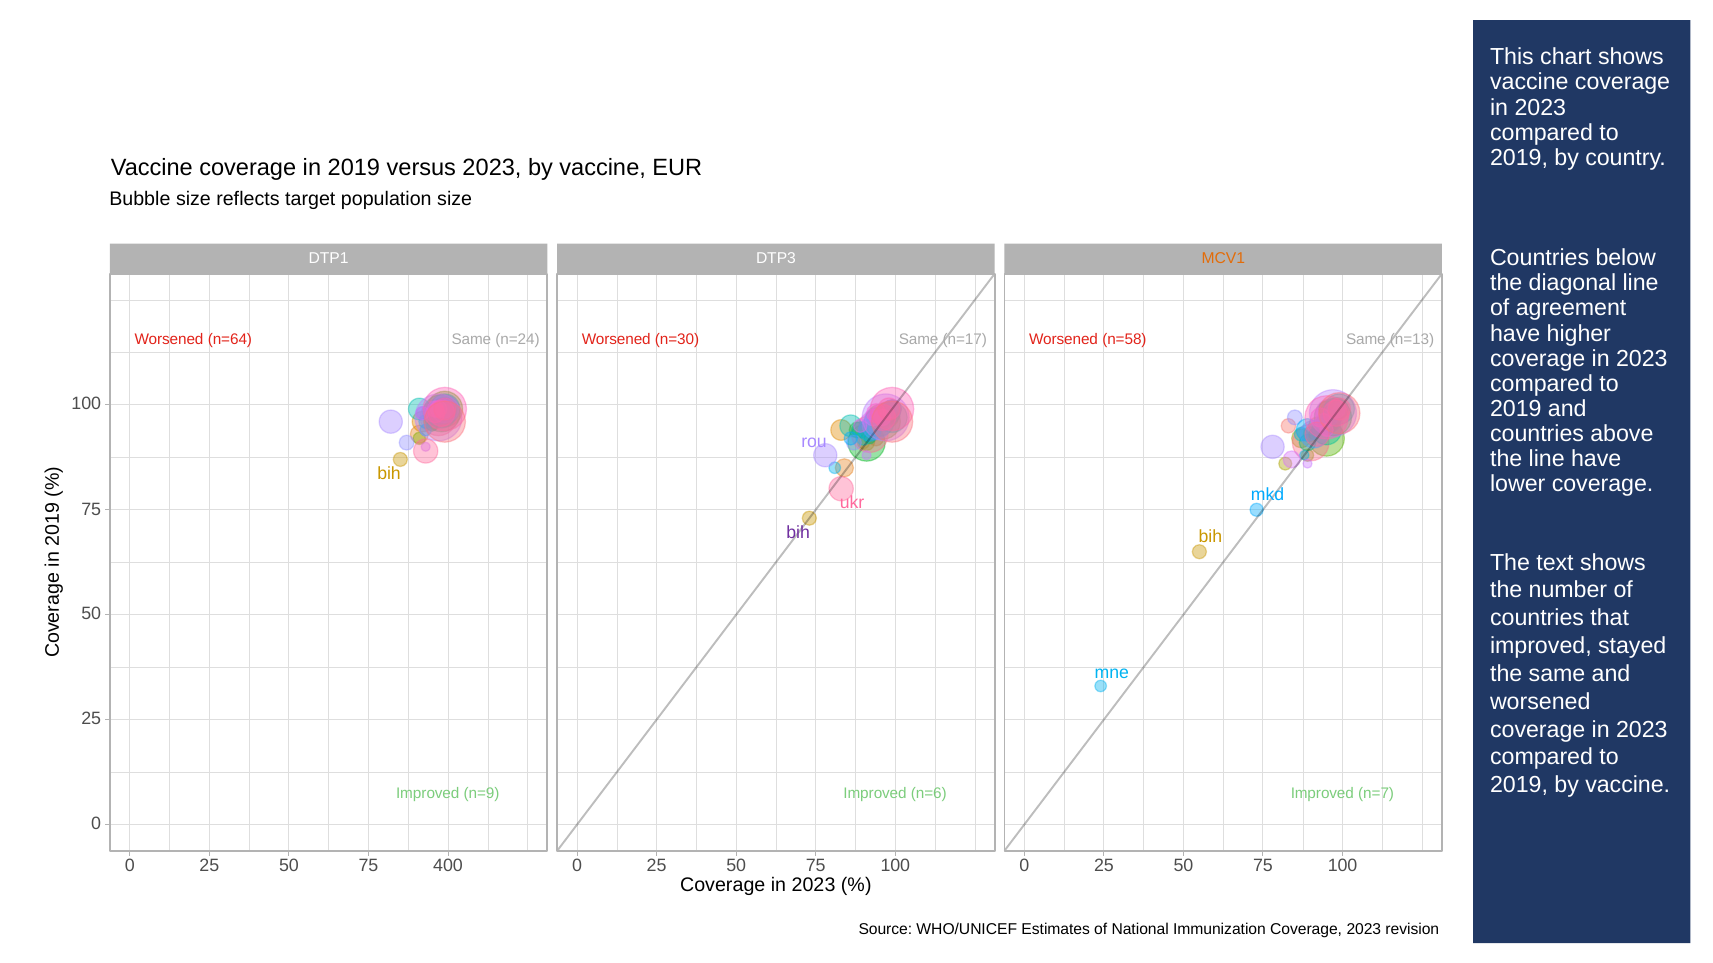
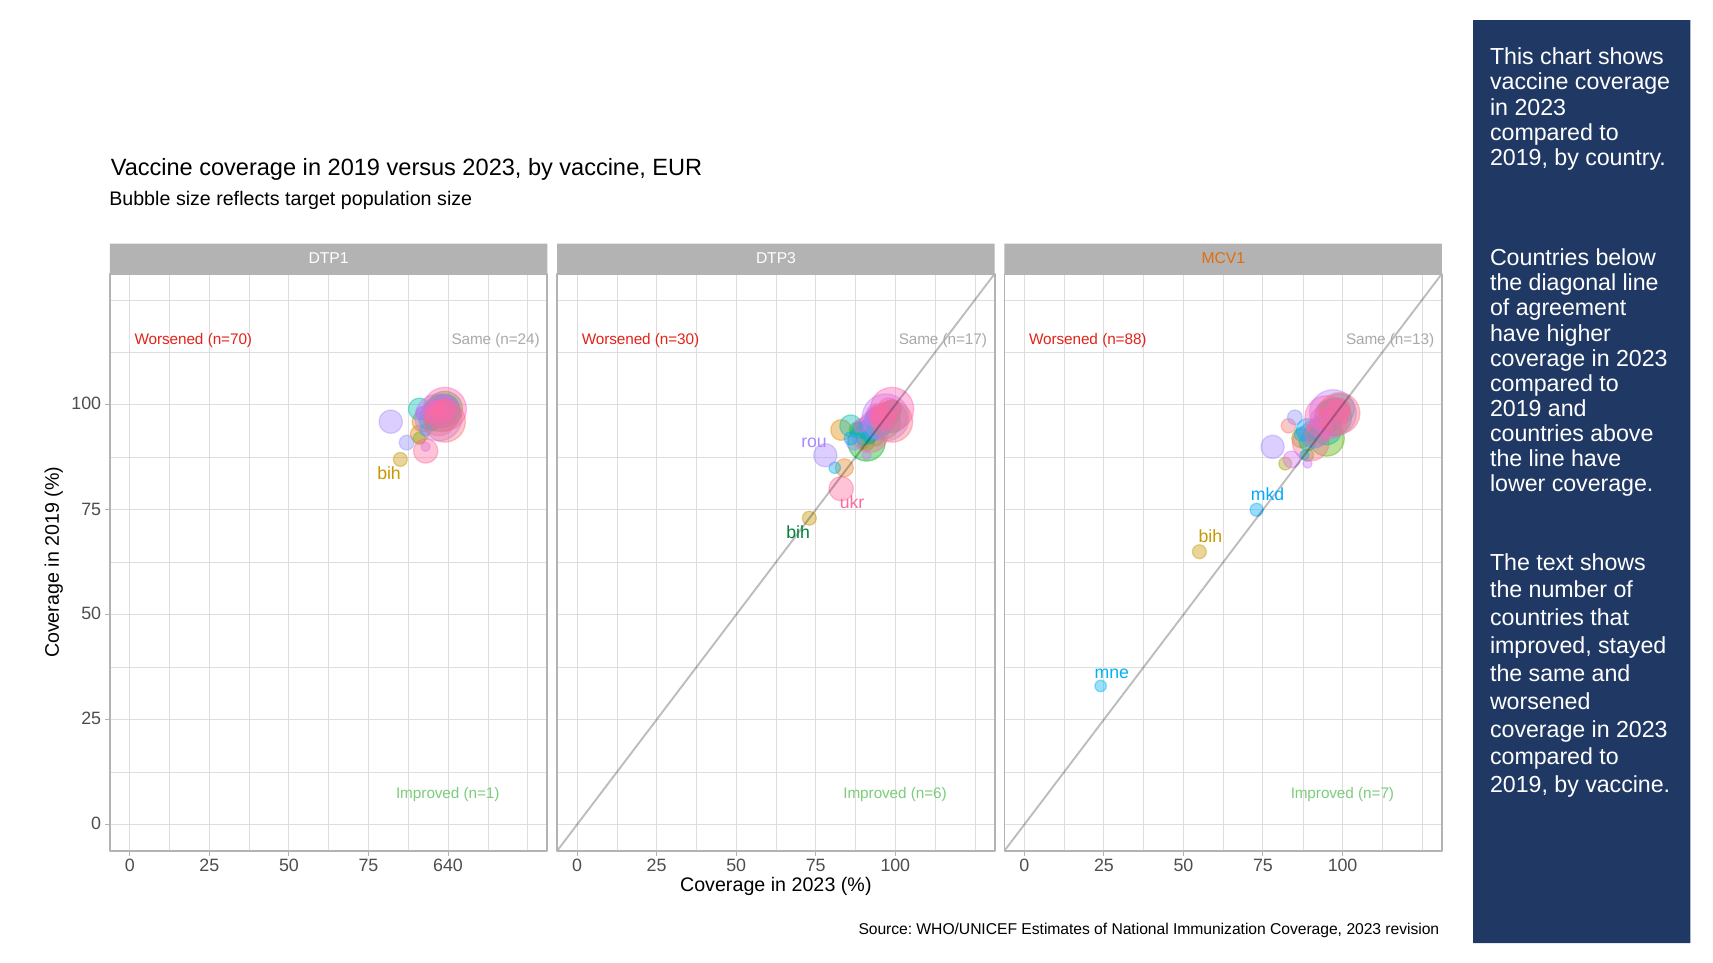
n=64: n=64 -> n=70 (230, 340)
n=58: n=58 -> n=88 (1124, 340)
bih colour: purple -> green (798, 533)
n=9: n=9 -> n=1 (482, 793)
400: 400 -> 640 (448, 866)
